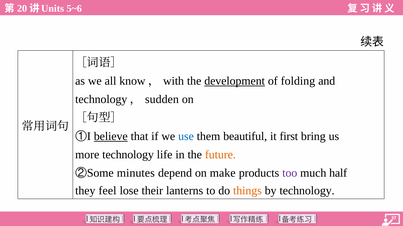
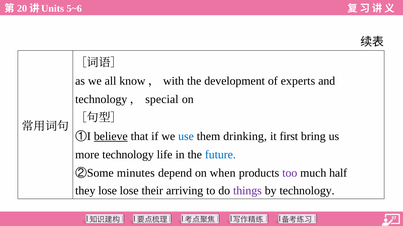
development underline: present -> none (235, 81)
folding: folding -> experts (298, 81)
sudden: sudden -> special (162, 100)
beautiful: beautiful -> drinking (245, 137)
future colour: orange -> blue (220, 155)
make: make -> when (223, 173)
they feel: feel -> lose (108, 191)
lanterns: lanterns -> arriving (185, 191)
things colour: orange -> purple (247, 191)
